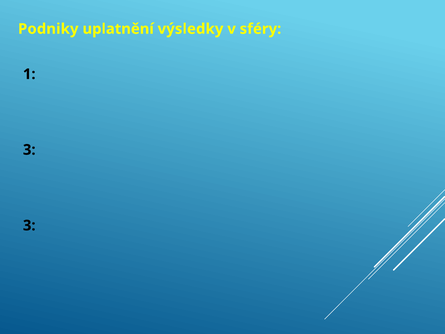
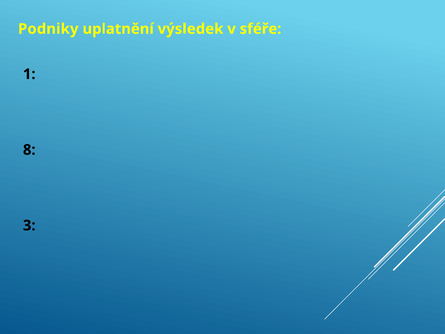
výsledky: výsledky -> výsledek (191, 29)
sféry: sféry -> sféře (261, 29)
3: 3 -> 8 (29, 150)
